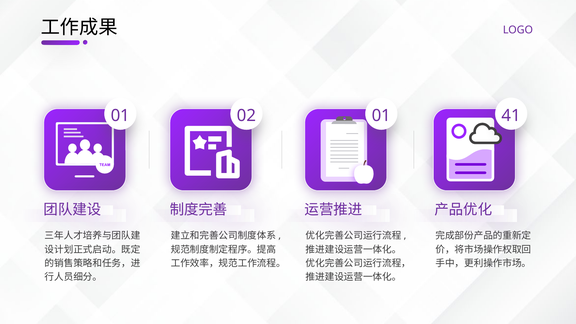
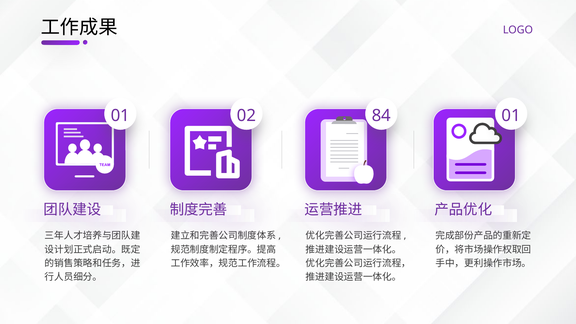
02 01: 01 -> 84 (381, 116)
01 41: 41 -> 01 (511, 116)
